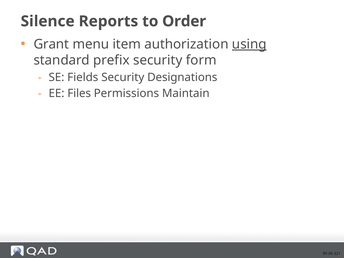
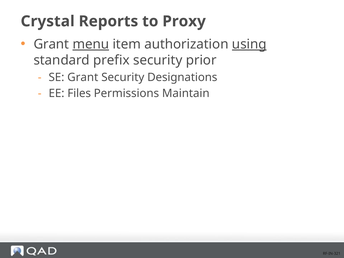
Silence: Silence -> Crystal (48, 21)
Order: Order -> Proxy (184, 21)
menu underline: none -> present (91, 44)
form: form -> prior (201, 60)
SE Fields: Fields -> Grant (83, 77)
